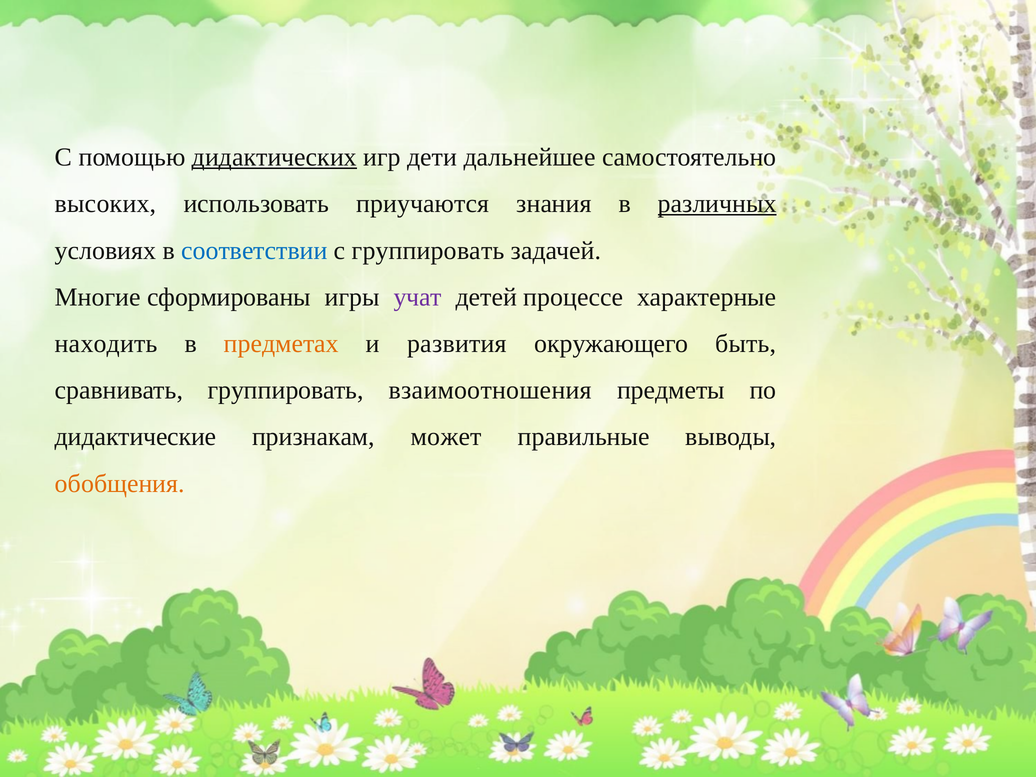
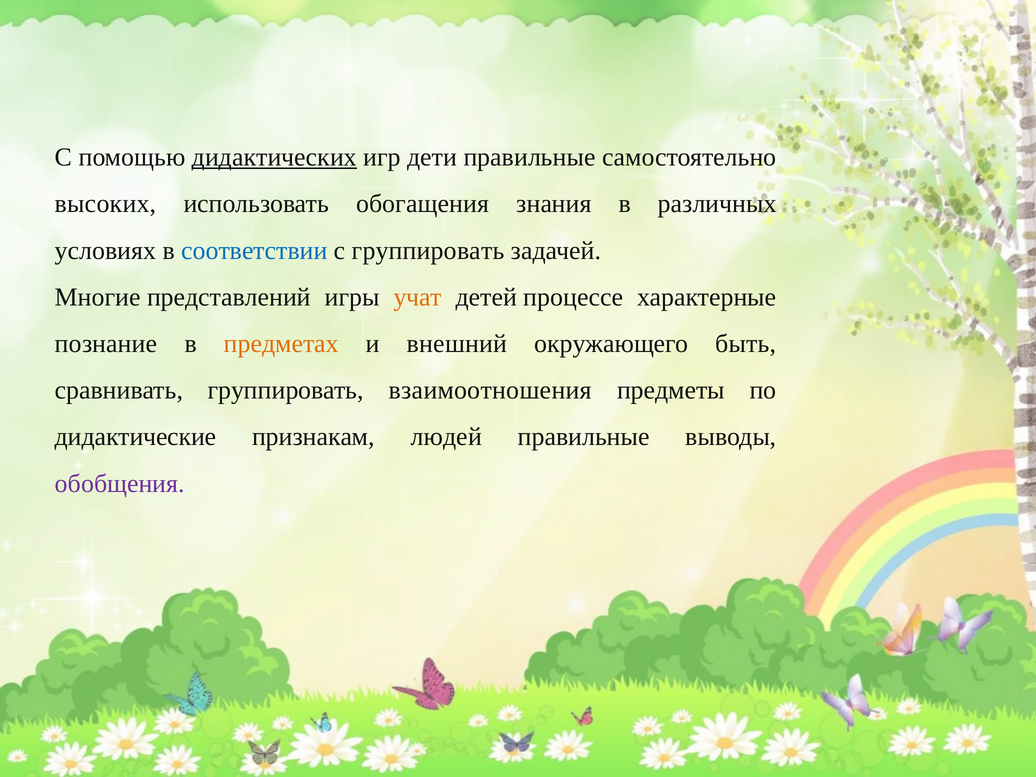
дети дальнейшее: дальнейшее -> правильные (530, 157)
приучаются: приучаются -> обогащения (423, 204)
различных underline: present -> none (717, 204)
сформированы: сформированы -> представлений (229, 297)
учат colour: purple -> orange (418, 297)
находить: находить -> познание (106, 344)
развития: развития -> внешний (457, 344)
может: может -> людей (446, 437)
обобщения colour: orange -> purple (120, 484)
